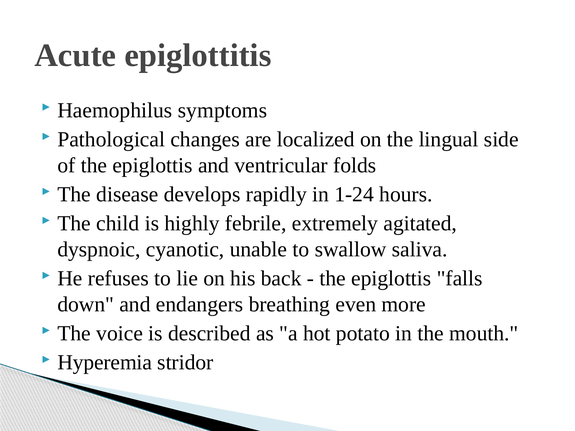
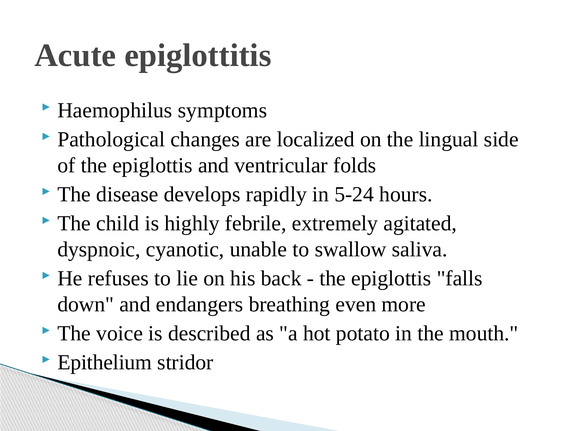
1-24: 1-24 -> 5-24 (354, 195)
Hyperemia: Hyperemia -> Epithelium (105, 363)
